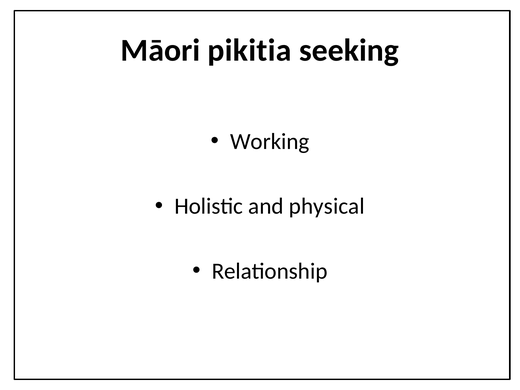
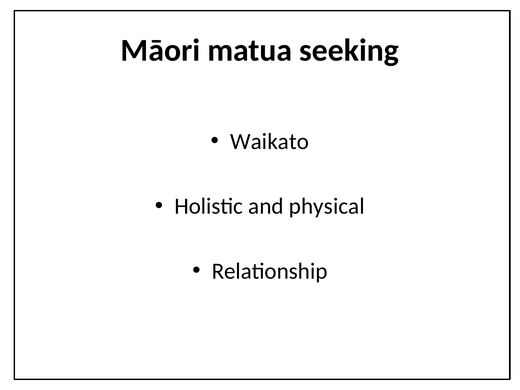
pikitia: pikitia -> matua (250, 50)
Working: Working -> Waikato (270, 141)
